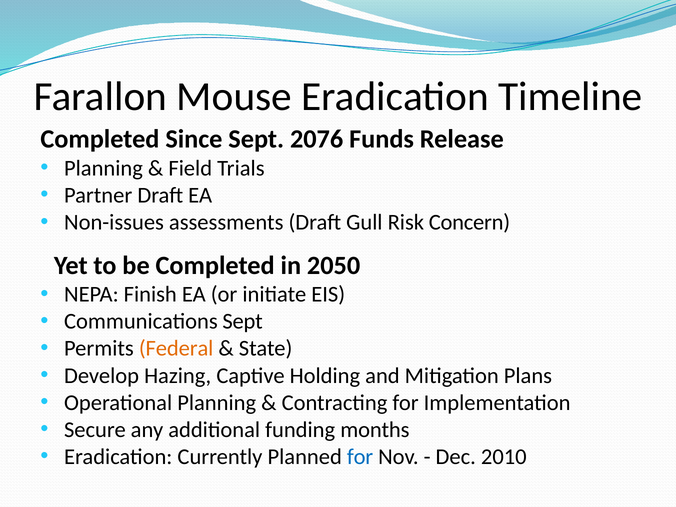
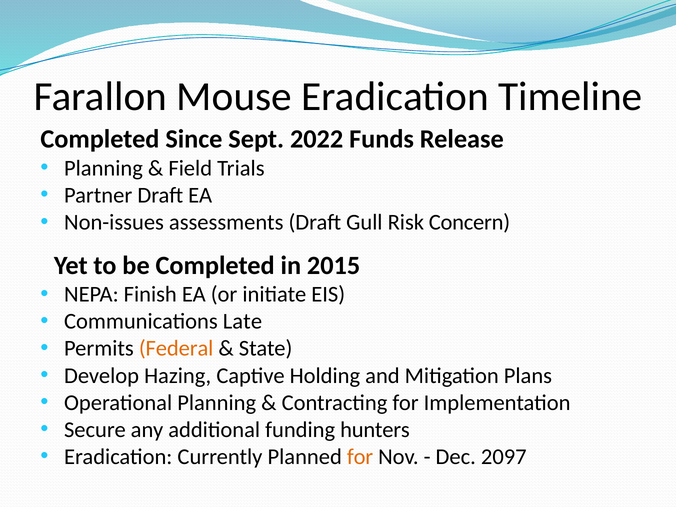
2076: 2076 -> 2022 (317, 139)
2050: 2050 -> 2015 (334, 265)
Communications Sept: Sept -> Late (242, 322)
months: months -> hunters (375, 430)
for colour: blue -> orange (360, 457)
2010: 2010 -> 2097 (504, 457)
